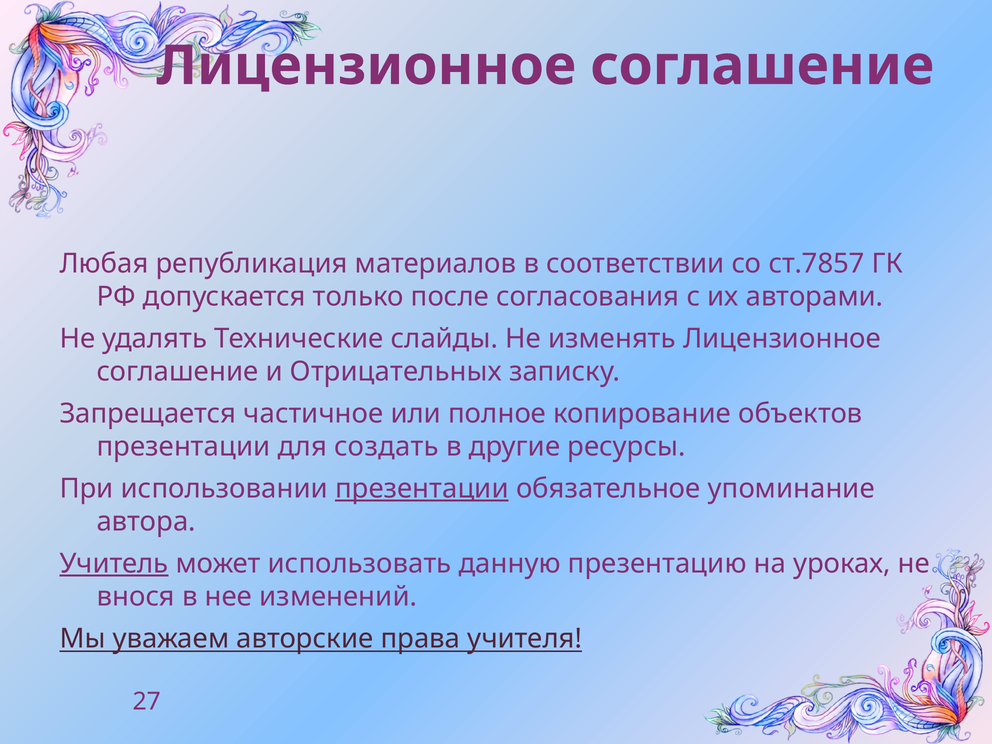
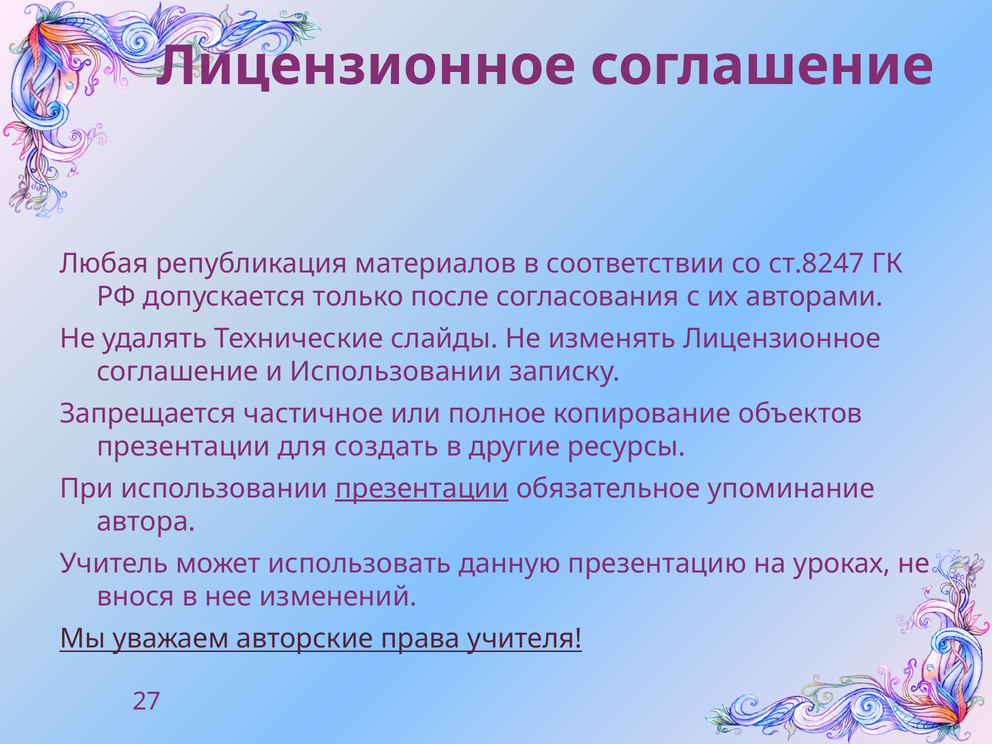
ст.7857: ст.7857 -> ст.8247 (817, 264)
и Отрицательных: Отрицательных -> Использовании (396, 372)
Учитель underline: present -> none (114, 564)
